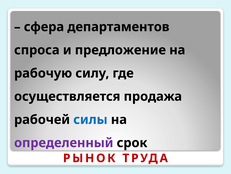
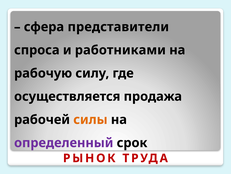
департаментов: департаментов -> представители (118, 27)
предложение: предложение -> работниками (120, 50)
силы colour: blue -> orange (90, 119)
